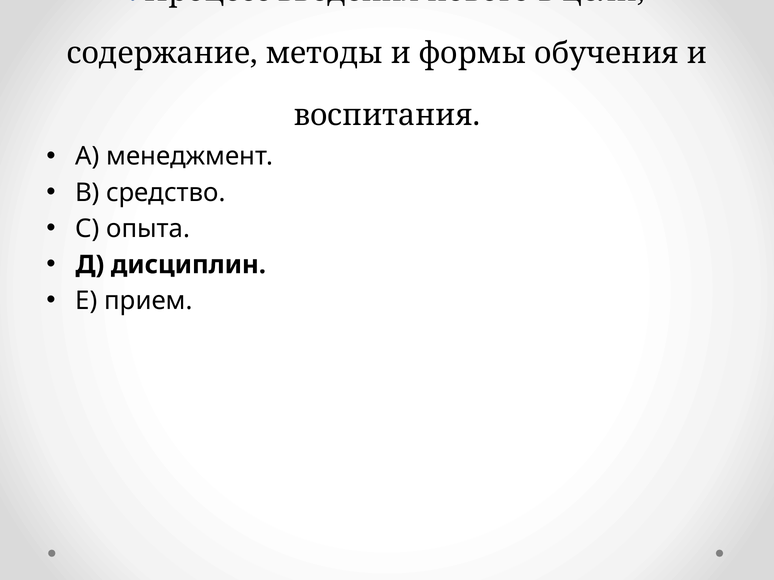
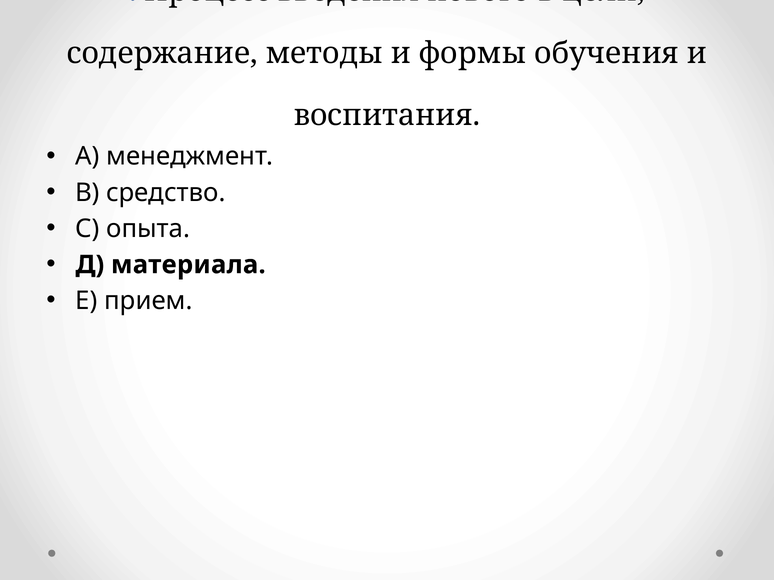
дисциплин: дисциплин -> материала (188, 265)
